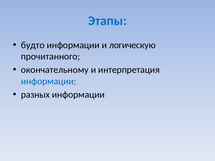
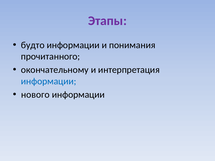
Этапы colour: blue -> purple (107, 21)
логическую: логическую -> понимания (132, 45)
разных: разных -> нового (35, 95)
